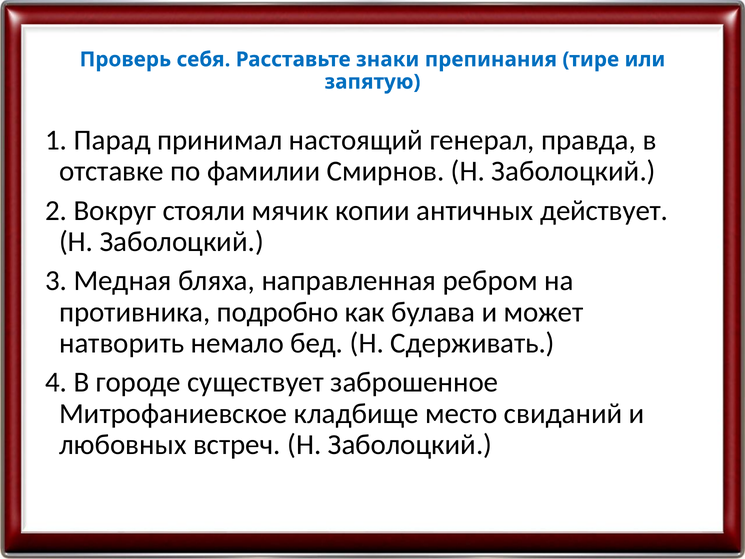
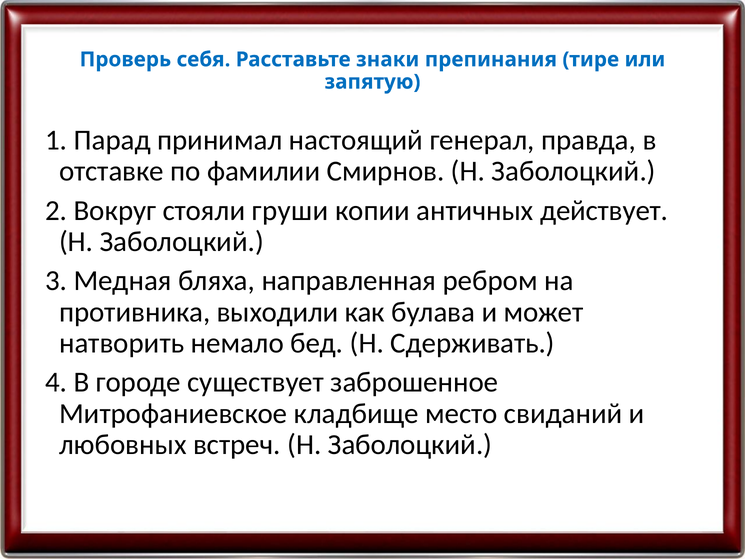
мячик: мячик -> груши (290, 210)
подробно: подробно -> выходили (278, 312)
